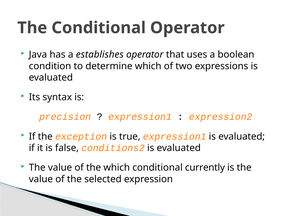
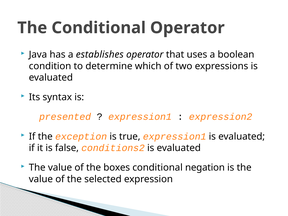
precision: precision -> presented (65, 117)
the which: which -> boxes (117, 168)
currently: currently -> negation (205, 168)
